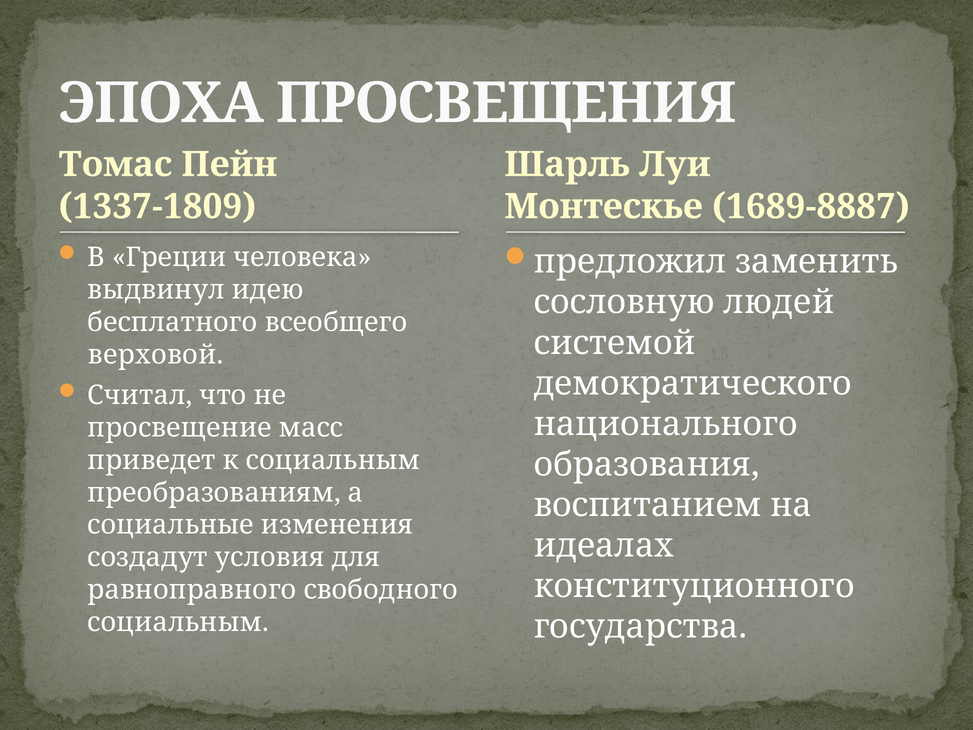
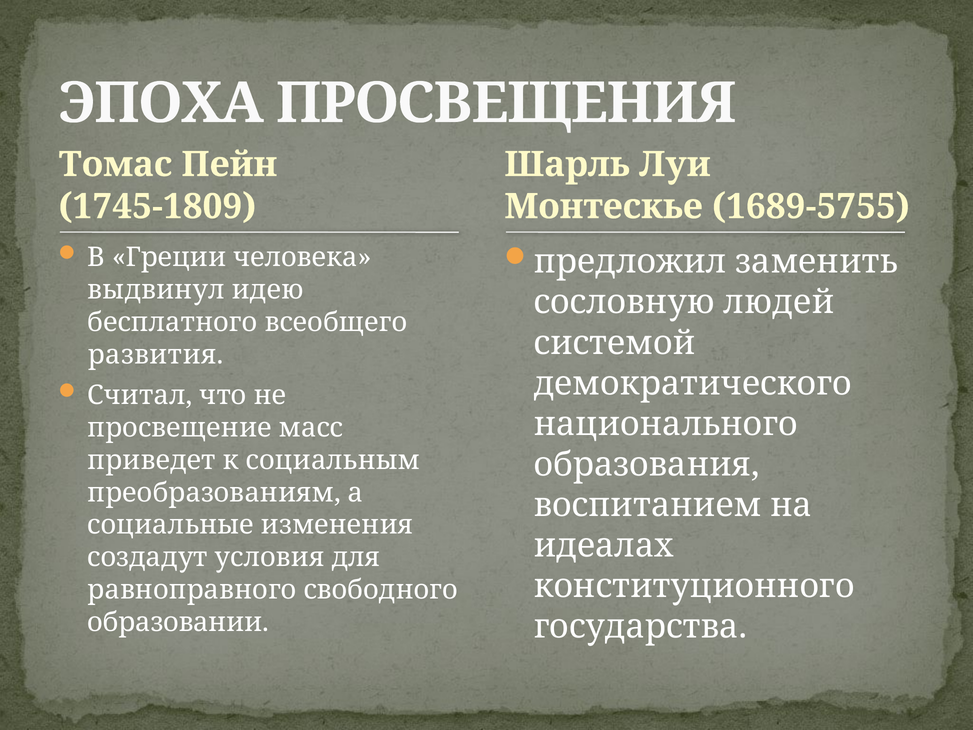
1337-1809: 1337-1809 -> 1745-1809 (157, 207)
1689-8887: 1689-8887 -> 1689-5755 (811, 207)
верховой: верховой -> развития (156, 355)
социальным: социальным -> образовании (178, 622)
